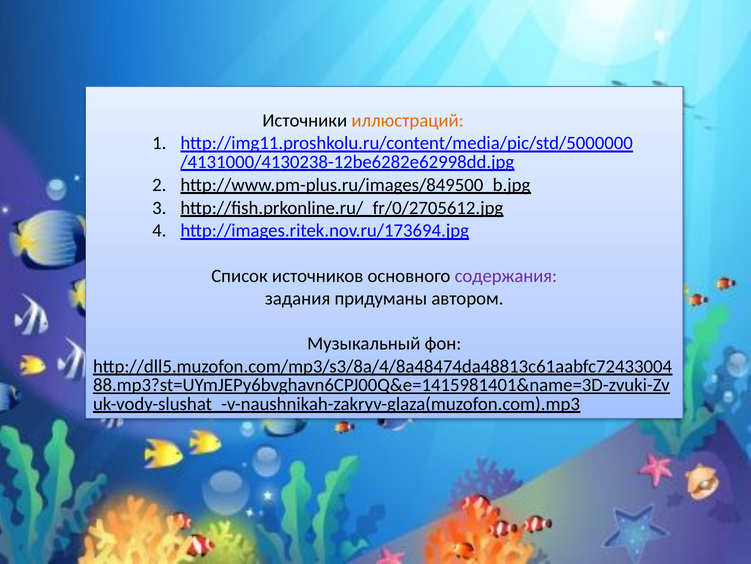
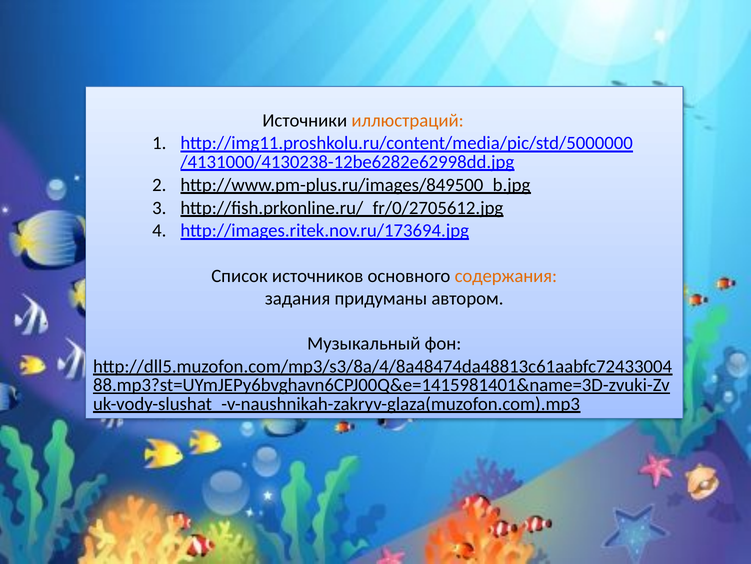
содержания colour: purple -> orange (506, 276)
